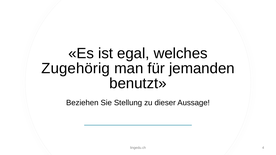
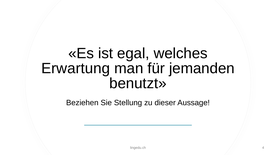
Zugehörig: Zugehörig -> Erwartung (76, 68)
